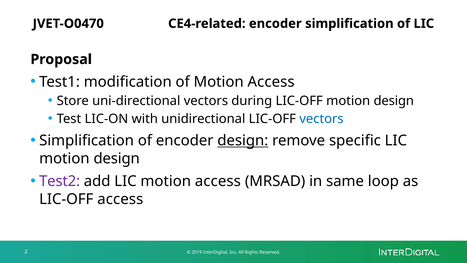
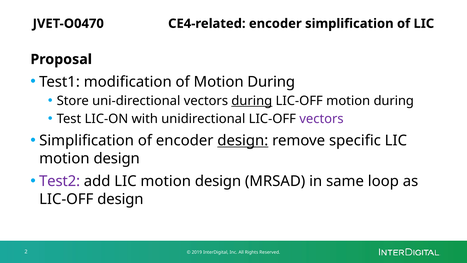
of Motion Access: Access -> During (271, 82)
during underline: none -> present (252, 101)
LIC-OFF motion design: design -> during (394, 101)
vectors colour: blue -> purple (321, 119)
add LIC motion access: access -> design (218, 181)
LIC-OFF access: access -> design (120, 199)
